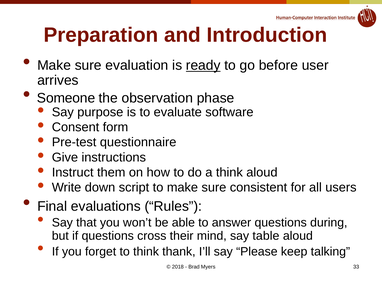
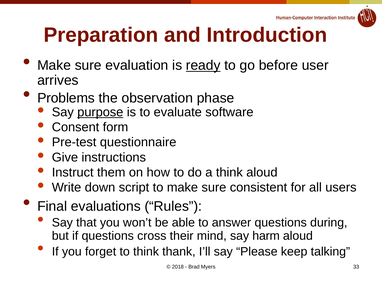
Someone: Someone -> Problems (66, 98)
purpose underline: none -> present (100, 112)
table: table -> harm (266, 235)
